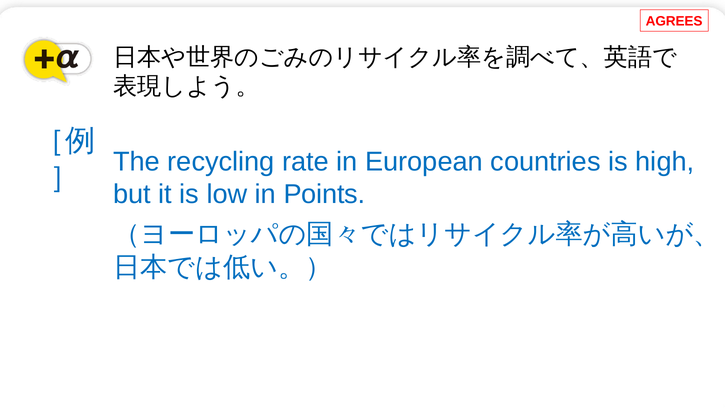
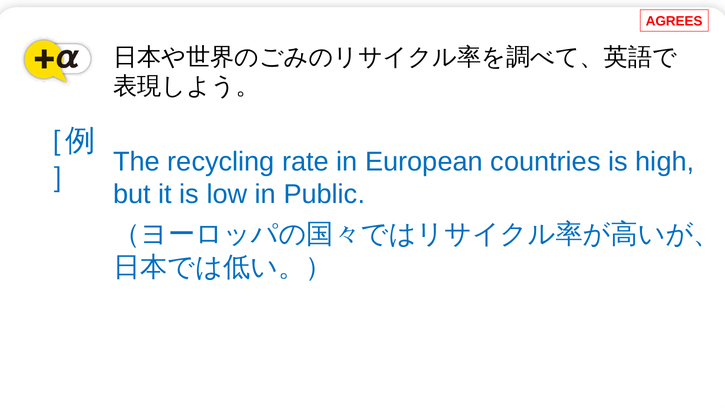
Points: Points -> Public (324, 194)
